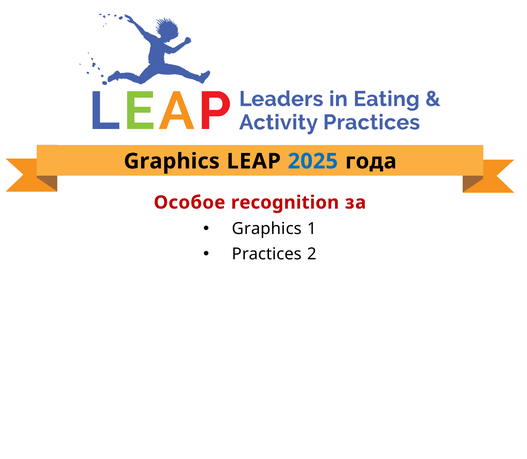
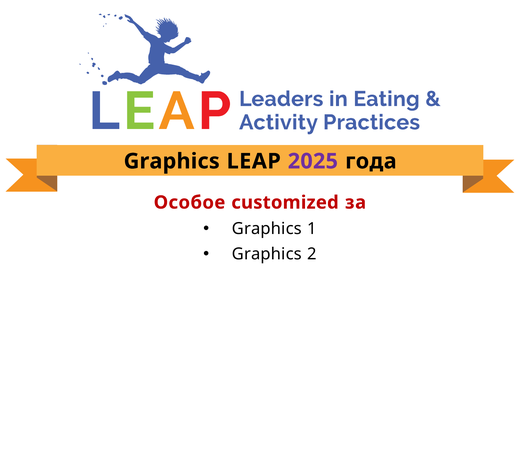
2025 colour: blue -> purple (313, 161)
recognition: recognition -> customized (285, 202)
Practices: Practices -> Graphics (267, 254)
